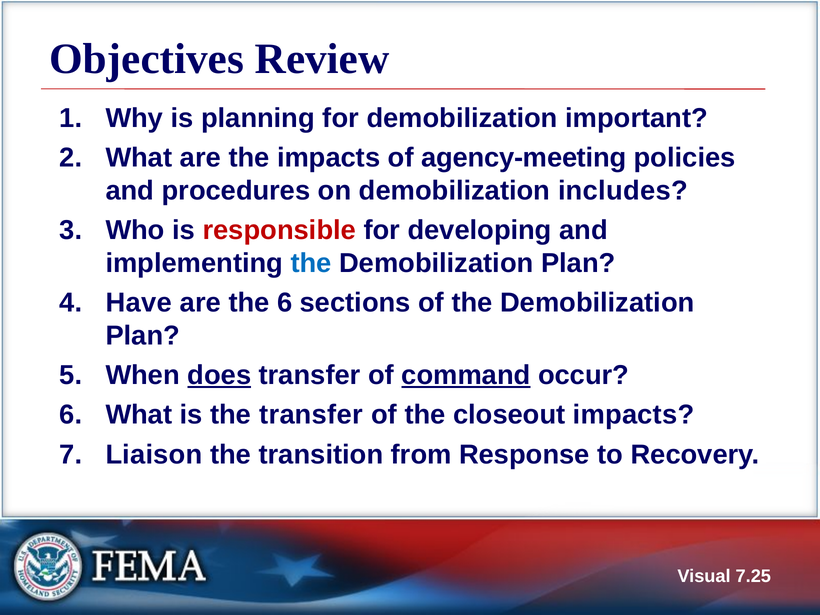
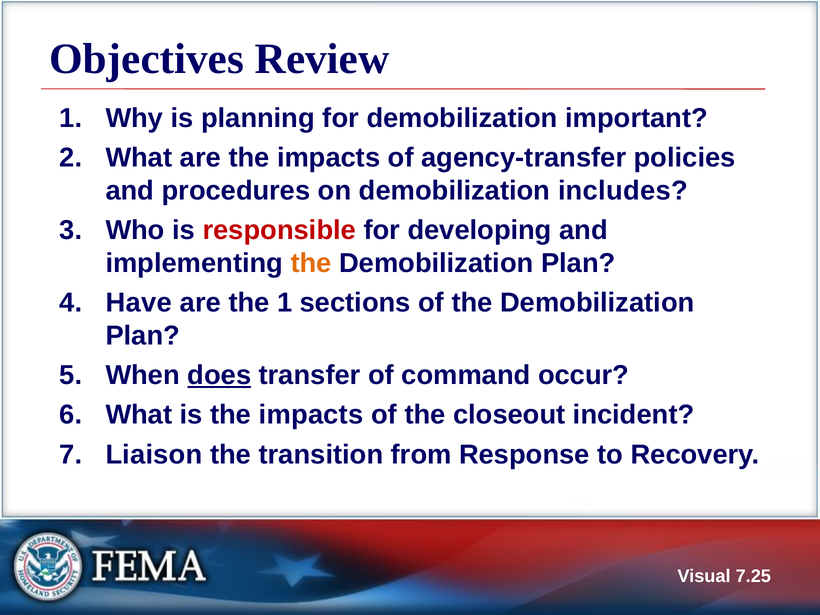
agency-meeting: agency-meeting -> agency-transfer (524, 158)
the colour: blue -> orange (311, 263)
the 6: 6 -> 1 (285, 303)
command underline: present -> none (466, 375)
is the transfer: transfer -> impacts (311, 415)
closeout impacts: impacts -> incident (634, 415)
